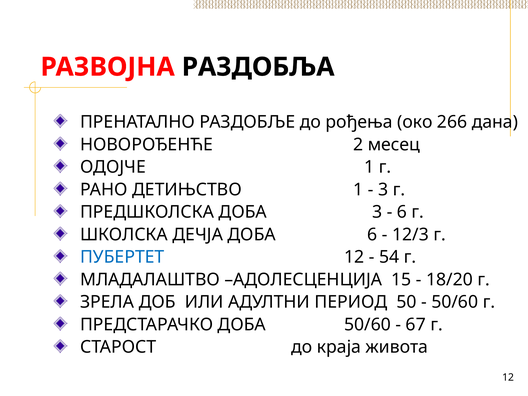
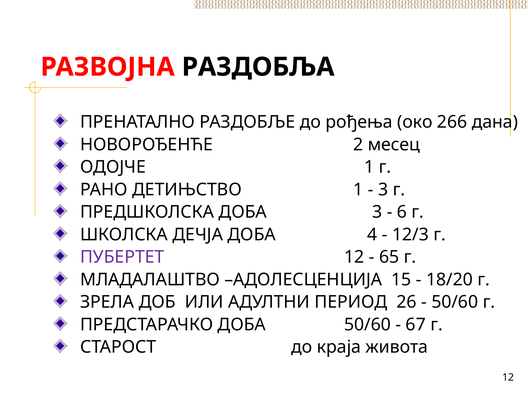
ДОБА 6: 6 -> 4 (372, 235)
ПУБЕРТЕТ colour: blue -> purple (122, 257)
54: 54 -> 65 (389, 257)
50: 50 -> 26 (406, 302)
